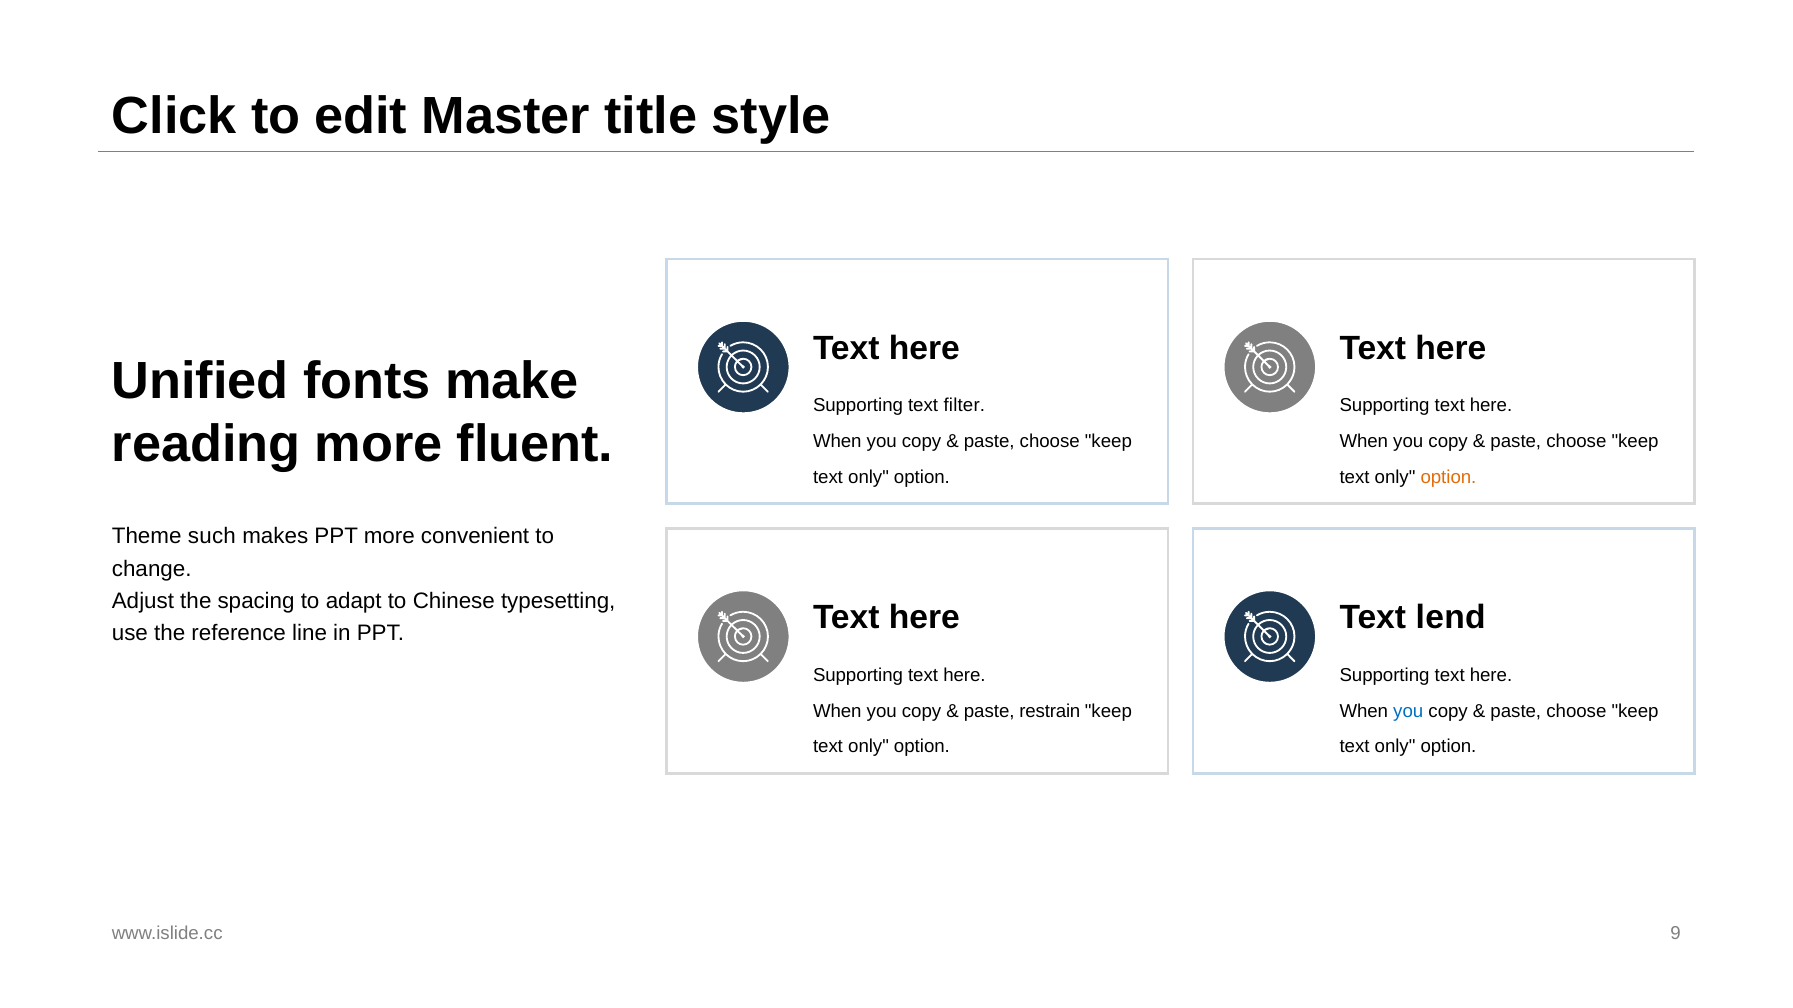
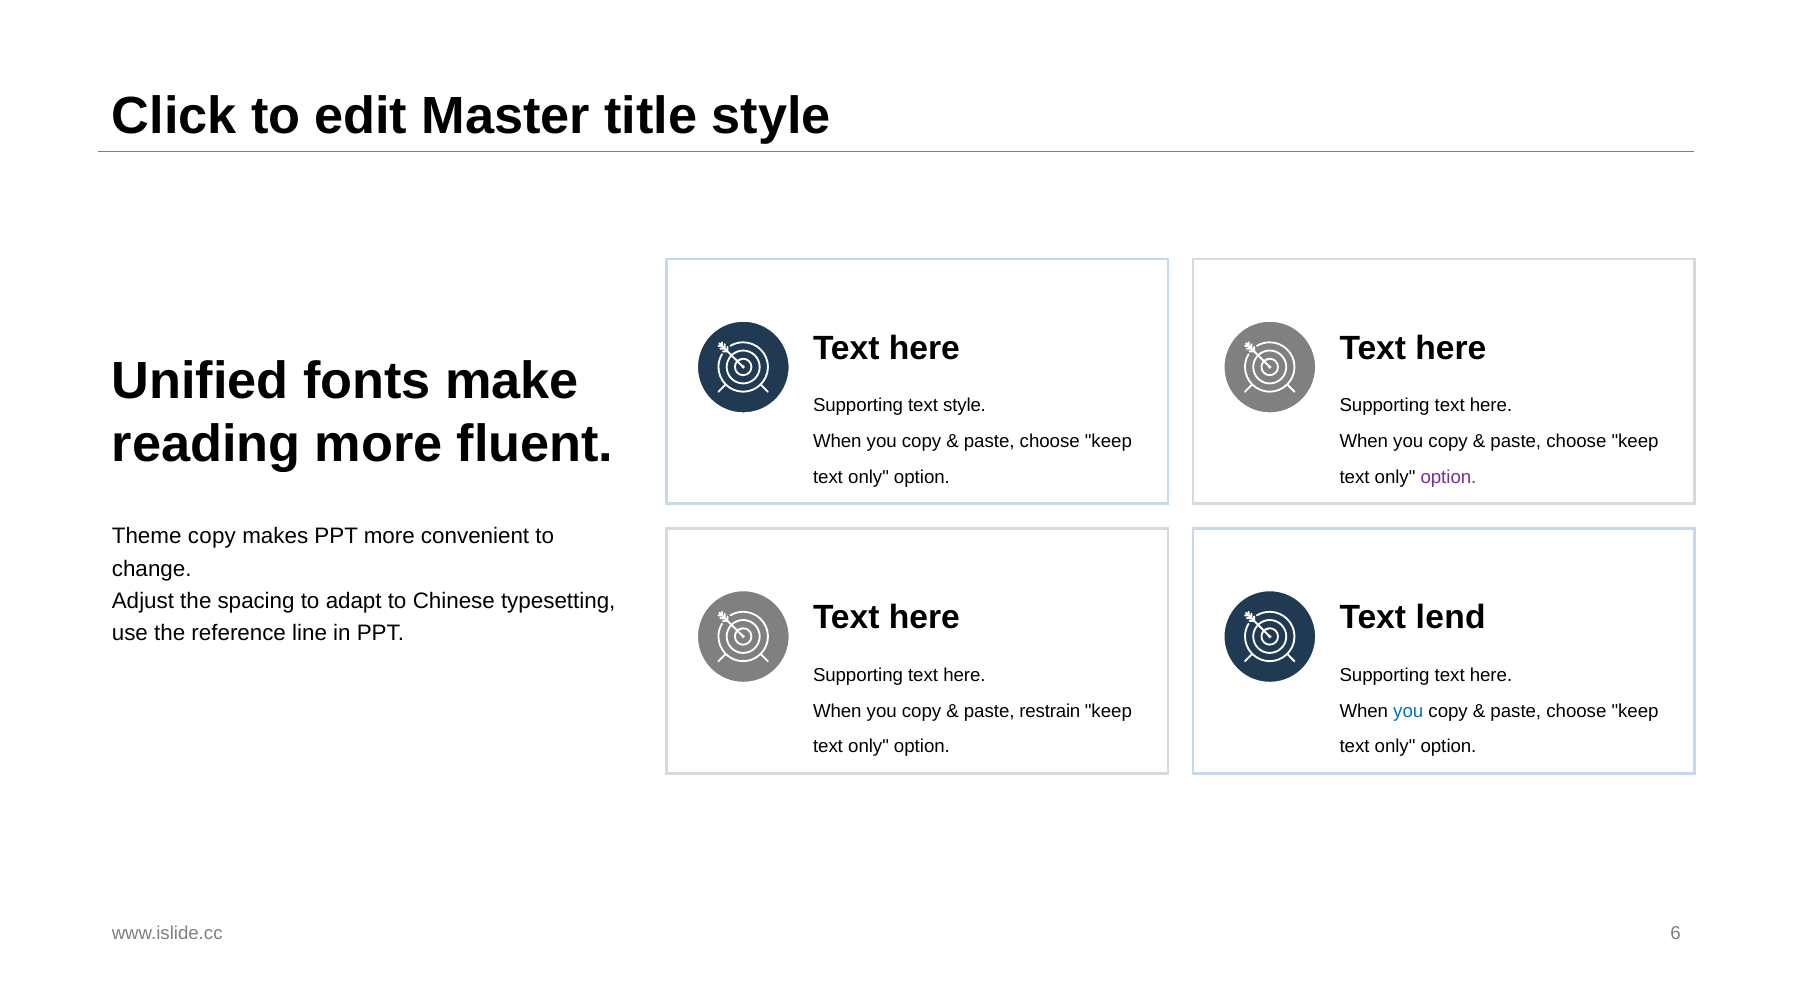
text filter: filter -> style (965, 406)
option colour: orange -> purple (1448, 478)
Theme such: such -> copy (212, 537)
9: 9 -> 6 (1676, 934)
